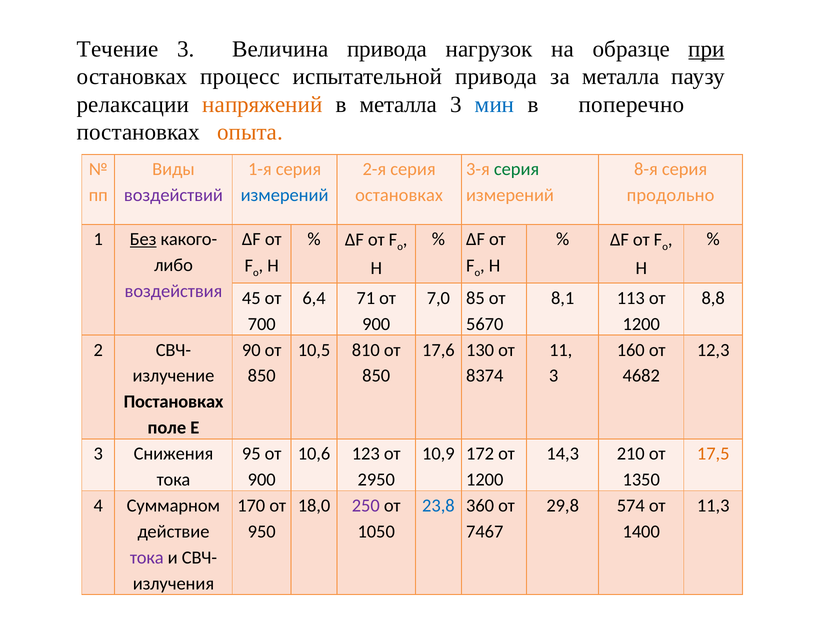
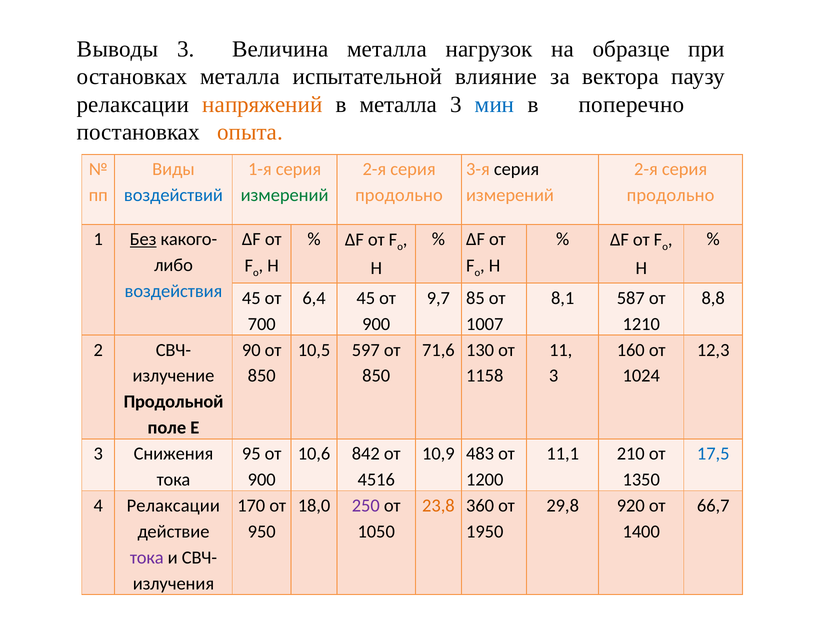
Течение: Течение -> Выводы (118, 49)
Величина привода: привода -> металла (387, 49)
при underline: present -> none (707, 49)
остановках процесс: процесс -> металла (240, 77)
испытательной привода: привода -> влияние (496, 77)
за металла: металла -> вектора (621, 77)
серия colour: green -> black (517, 169)
8-я: 8-я -> 2-я (646, 169)
воздействий colour: purple -> blue (173, 195)
измерений colour: blue -> green (285, 195)
остановках: остановках -> продольно (399, 195)
воздействия colour: purple -> blue (173, 291)
6,4 71: 71 -> 45 (366, 298)
7,0: 7,0 -> 9,7 (438, 298)
113: 113 -> 587 (631, 298)
5670: 5670 -> 1007 (485, 324)
1200: 1200 -> 1210 (641, 324)
810: 810 -> 597 (366, 350)
17,6: 17,6 -> 71,6 (438, 350)
8374: 8374 -> 1158 (485, 376)
4682: 4682 -> 1024 (641, 376)
Постановках: Постановках -> Продольной (174, 402)
123: 123 -> 842 (366, 454)
172: 172 -> 483 (480, 454)
14,3: 14,3 -> 11,1 (563, 454)
17,5 colour: orange -> blue (713, 454)
2950: 2950 -> 4516 (376, 480)
4 Суммарном: Суммарном -> Релаксации (173, 506)
23,8 colour: blue -> orange (438, 506)
574: 574 -> 920 (631, 506)
11,3: 11,3 -> 66,7 (713, 506)
7467: 7467 -> 1950 (485, 532)
